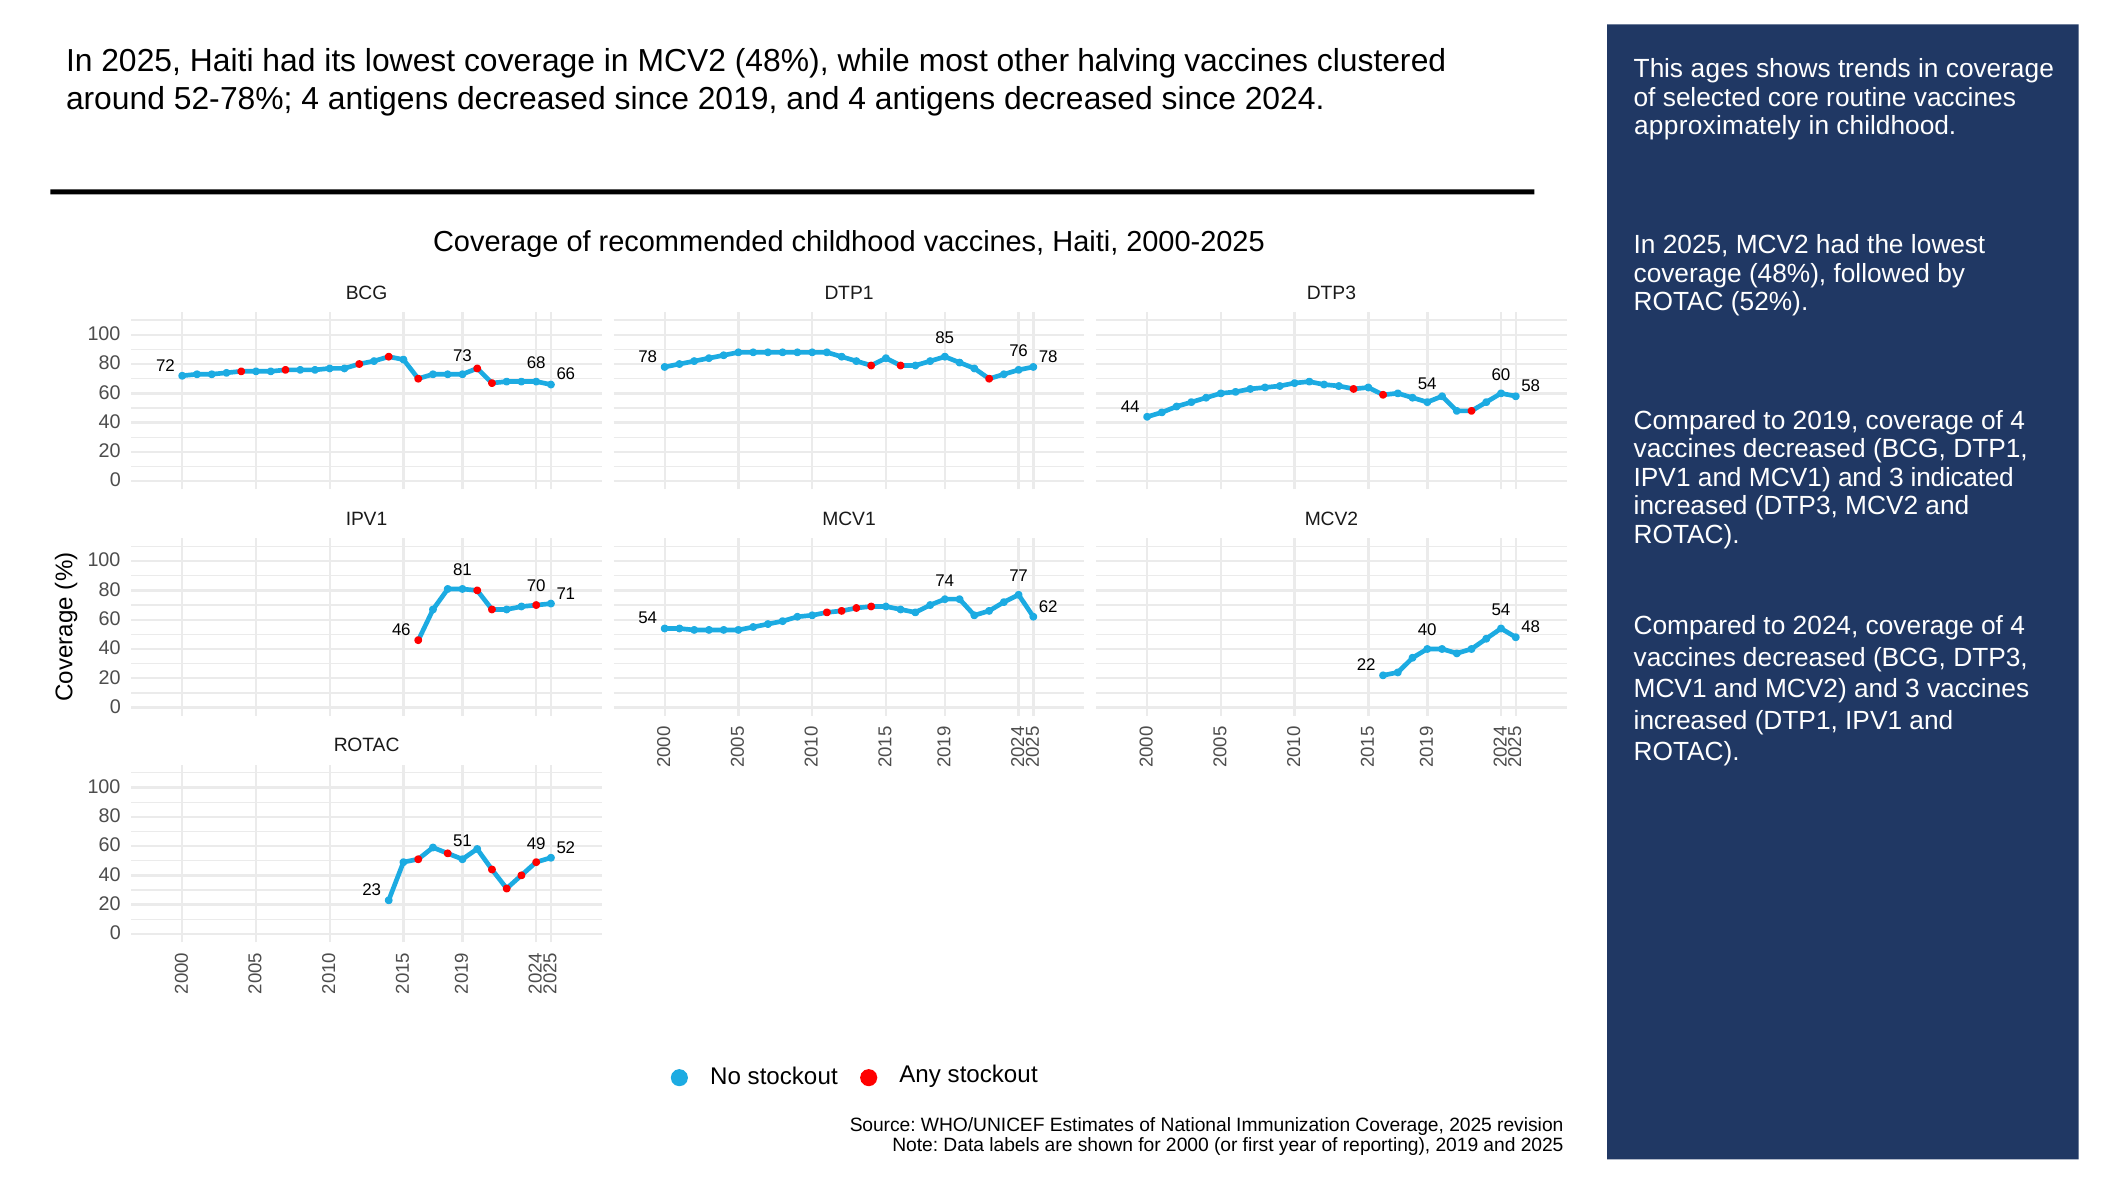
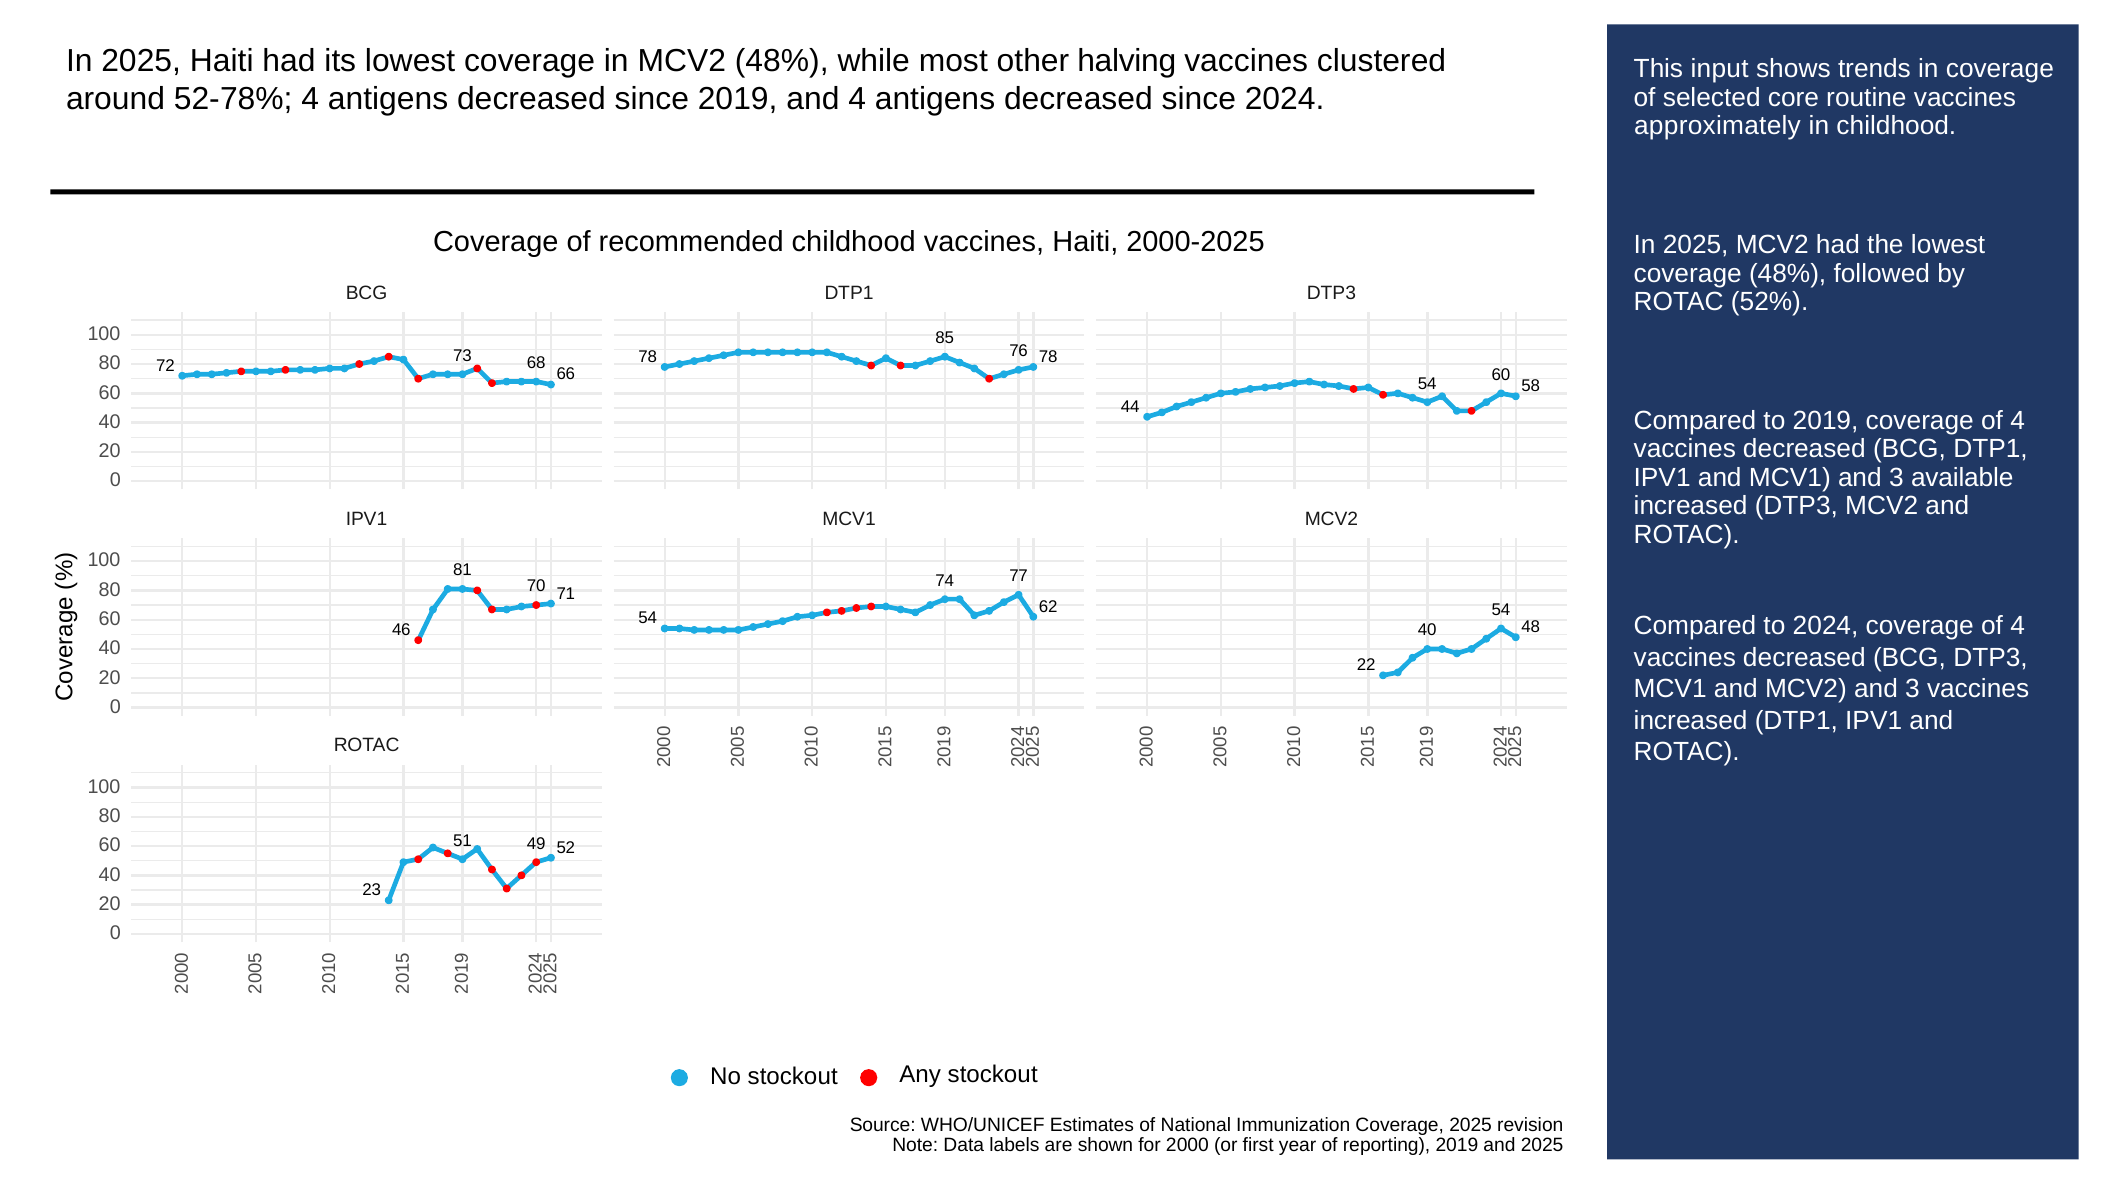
ages: ages -> input (1720, 69)
indicated: indicated -> available (1962, 478)
